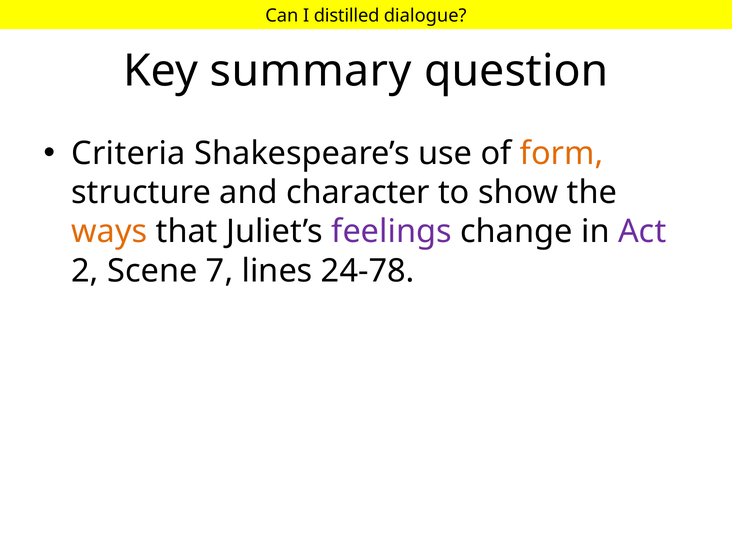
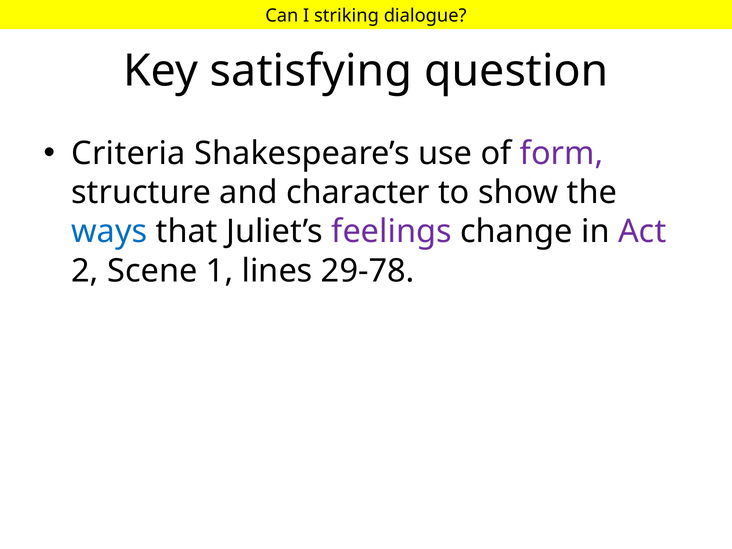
distilled: distilled -> striking (346, 16)
summary: summary -> satisfying (311, 71)
form colour: orange -> purple (562, 154)
ways colour: orange -> blue (109, 232)
7: 7 -> 1 (220, 271)
24-78: 24-78 -> 29-78 (368, 271)
